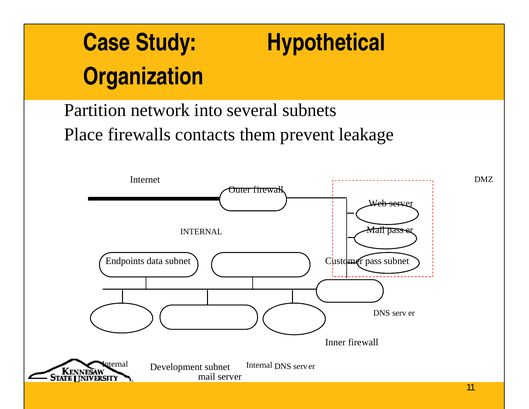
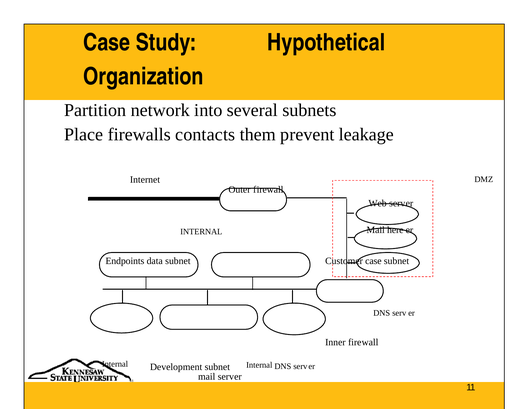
Mail pass: pass -> here (395, 230)
Customer pass: pass -> case (373, 261)
